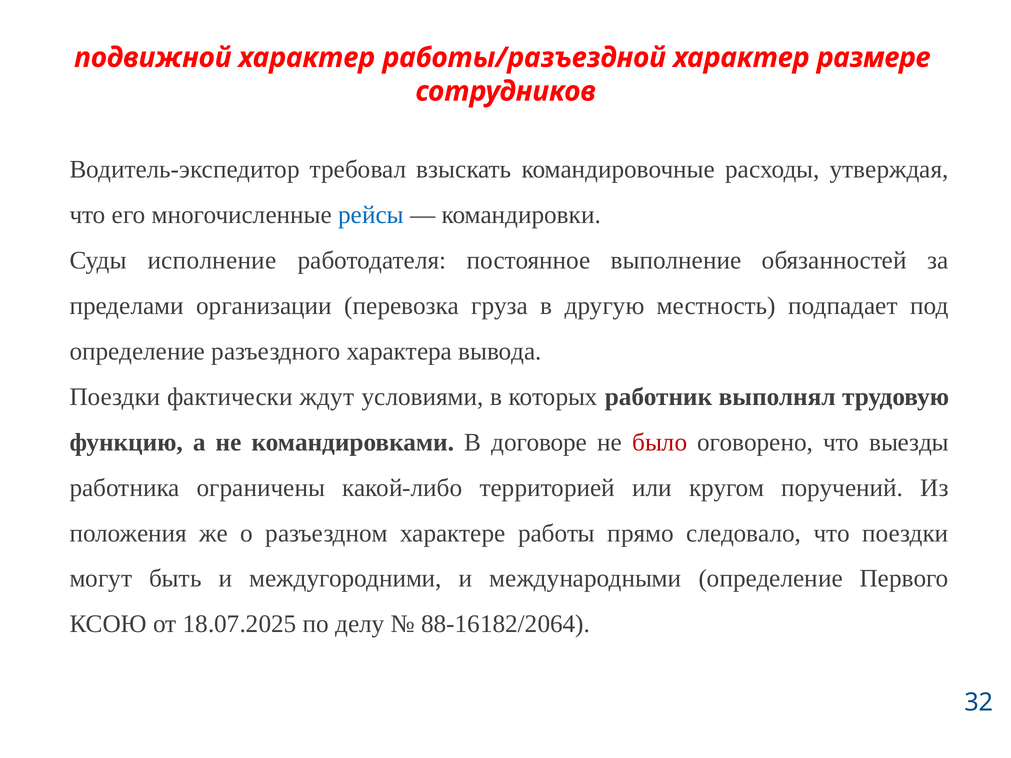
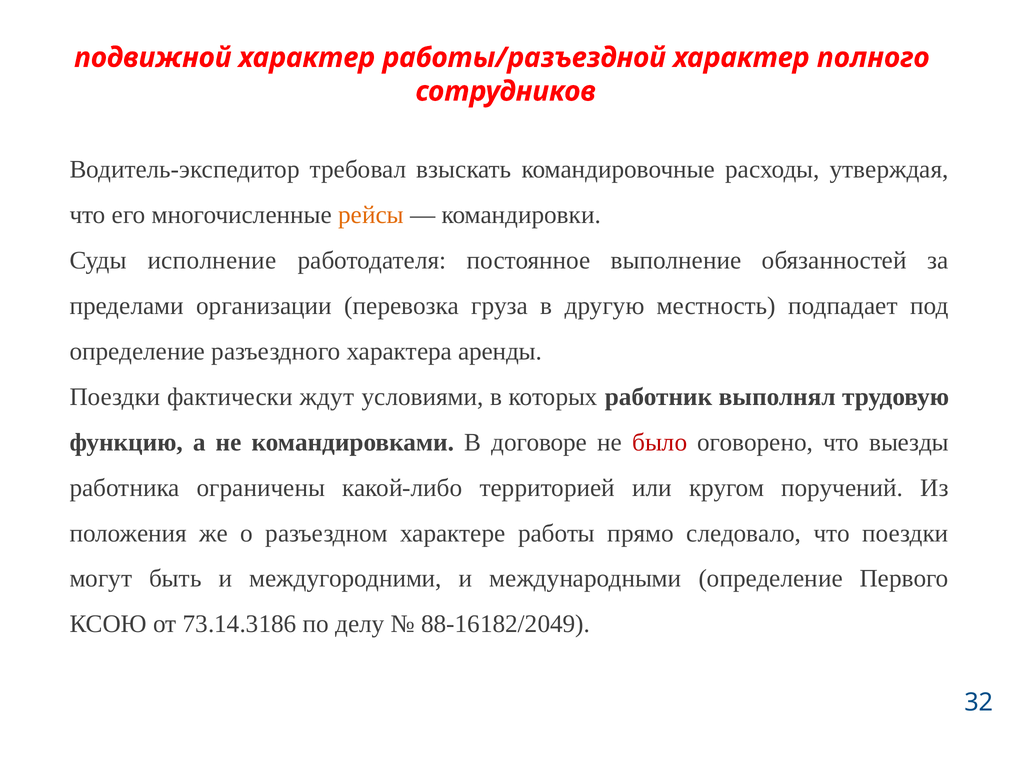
размере: размере -> полного (873, 58)
рейсы colour: blue -> orange (371, 215)
вывода: вывода -> аренды (500, 351)
18.07.2025: 18.07.2025 -> 73.14.3186 (240, 624)
88-16182/2064: 88-16182/2064 -> 88-16182/2049 (506, 624)
